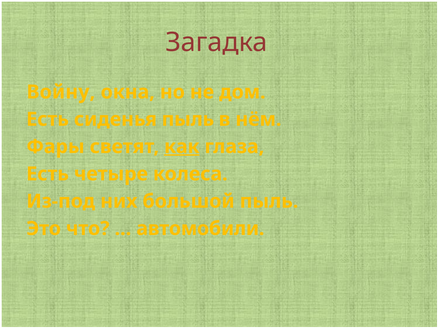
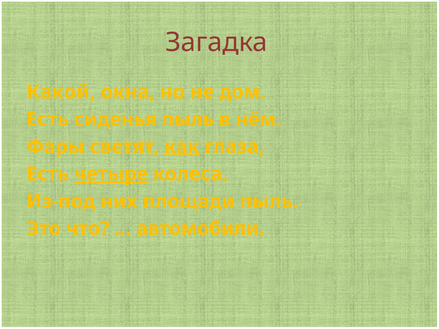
Войну: Войну -> Какой (61, 92)
четыре underline: none -> present (111, 174)
большой: большой -> площади (189, 201)
